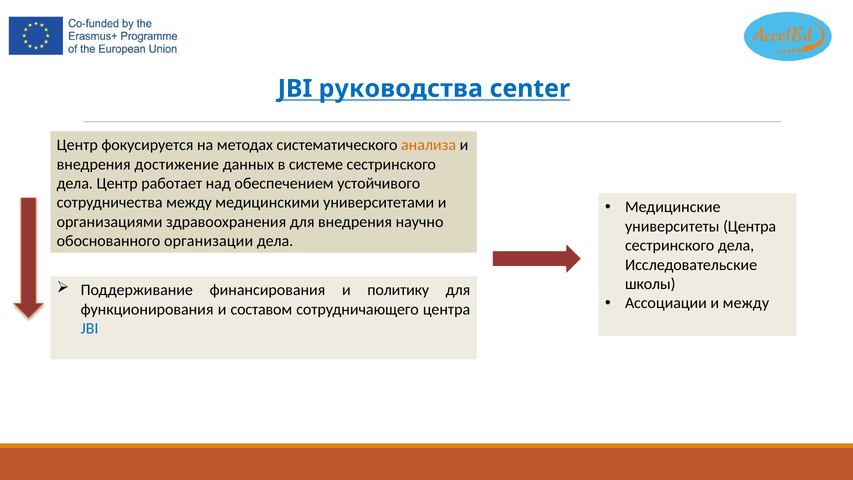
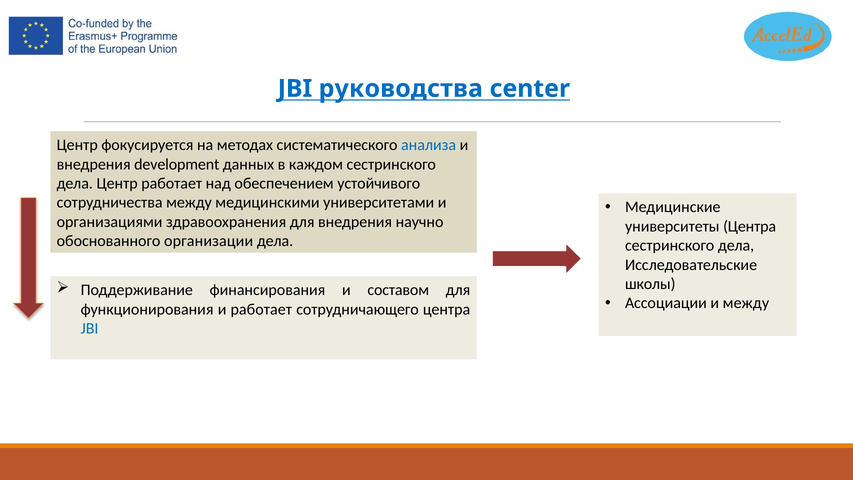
анализа colour: orange -> blue (429, 145)
достижение: достижение -> development (177, 164)
системе: системе -> каждом (316, 164)
политику: политику -> составом (398, 290)
и составом: составом -> работает (261, 309)
